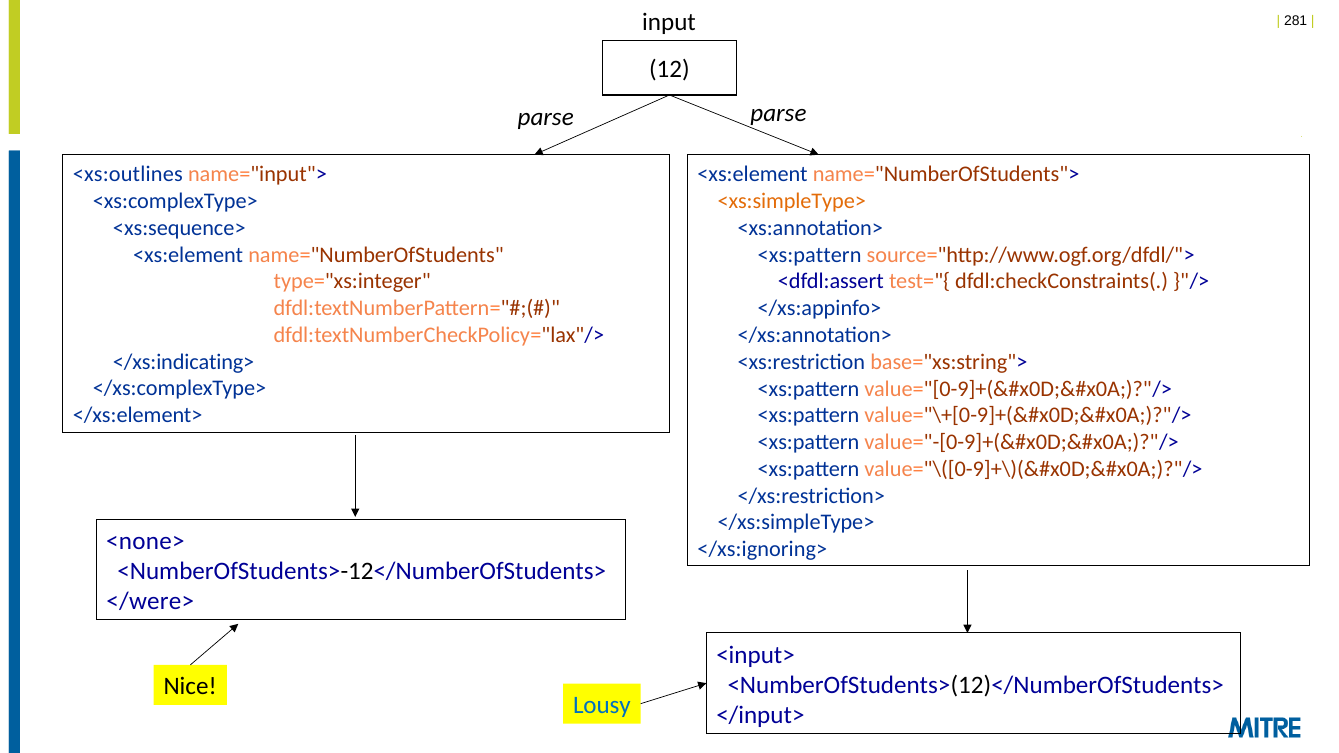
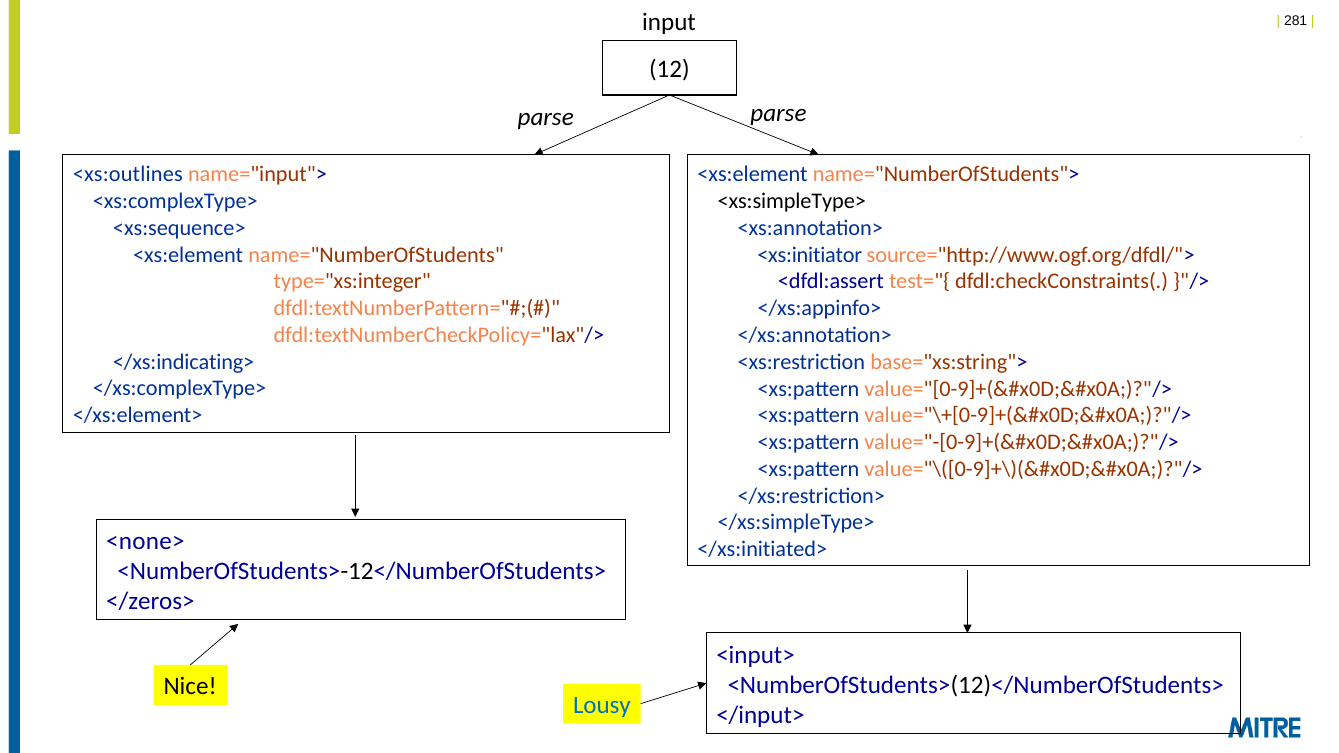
<xs:simpleType> colour: orange -> black (792, 201)
<xs:pattern: <xs:pattern -> <xs:initiator (810, 255)
</xs:ignoring>: </xs:ignoring> -> </xs:initiated> (762, 549)
</were>: </were> -> </zeros> (150, 602)
